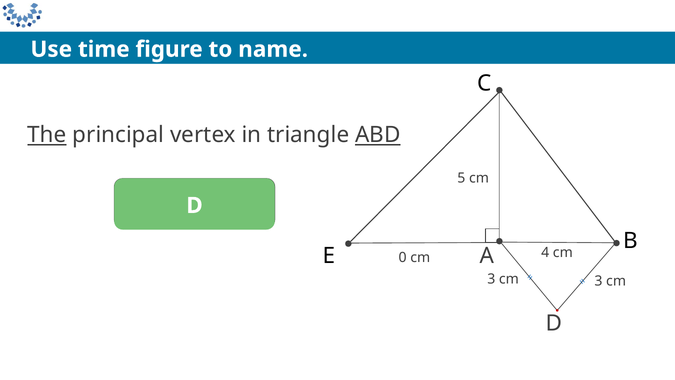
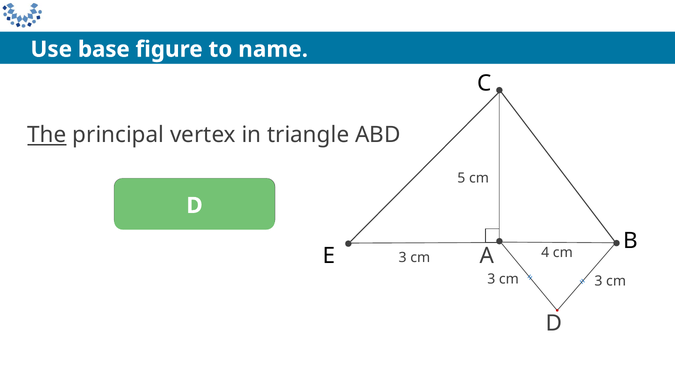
time: time -> base (104, 49)
ABD underline: present -> none (378, 135)
E 0: 0 -> 3 (403, 257)
